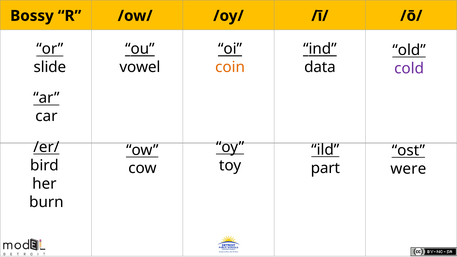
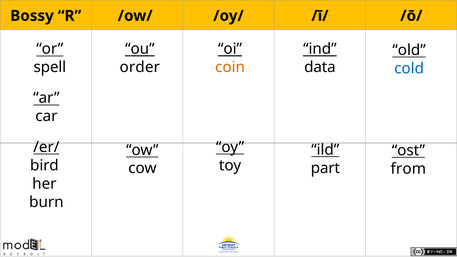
slide: slide -> spell (50, 67)
vowel: vowel -> order (140, 67)
cold colour: purple -> blue (409, 68)
were: were -> from (408, 169)
